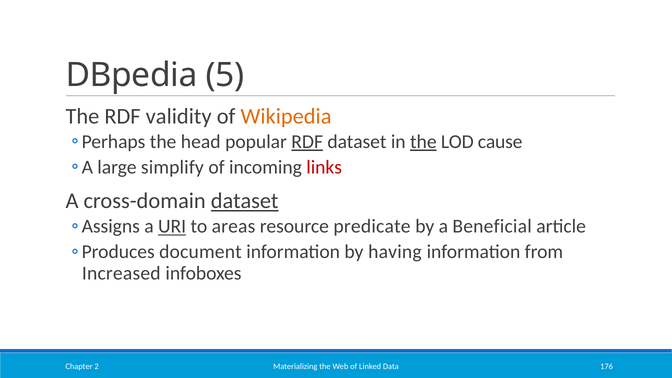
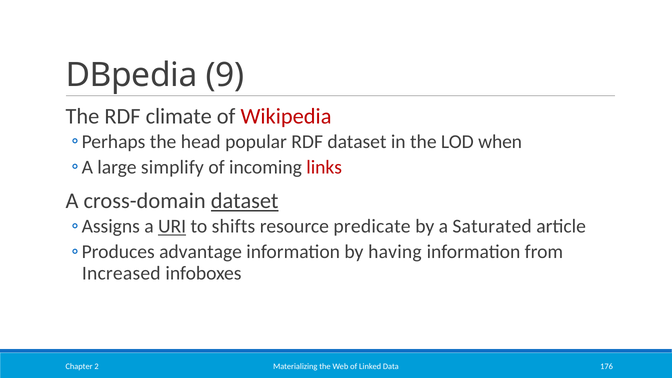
5: 5 -> 9 (225, 75)
validity: validity -> climate (179, 116)
Wikipedia colour: orange -> red (286, 116)
RDF underline: present -> none (307, 142)
the underline: present -> none (423, 142)
cause: cause -> when (500, 142)
areas: areas -> shifts (233, 227)
Beneficial: Beneficial -> Saturated (492, 227)
document: document -> advantage (201, 252)
